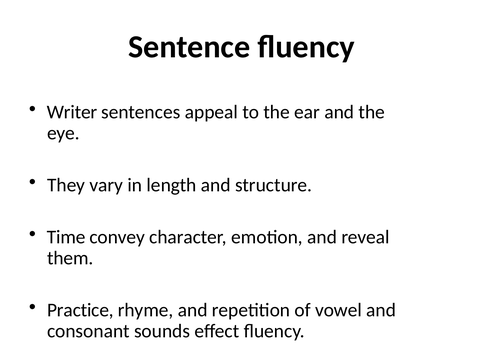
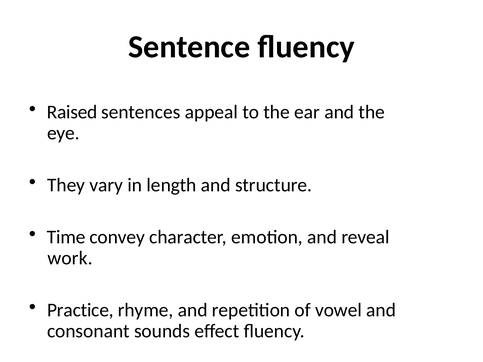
Writer: Writer -> Raised (72, 112)
them: them -> work (70, 258)
